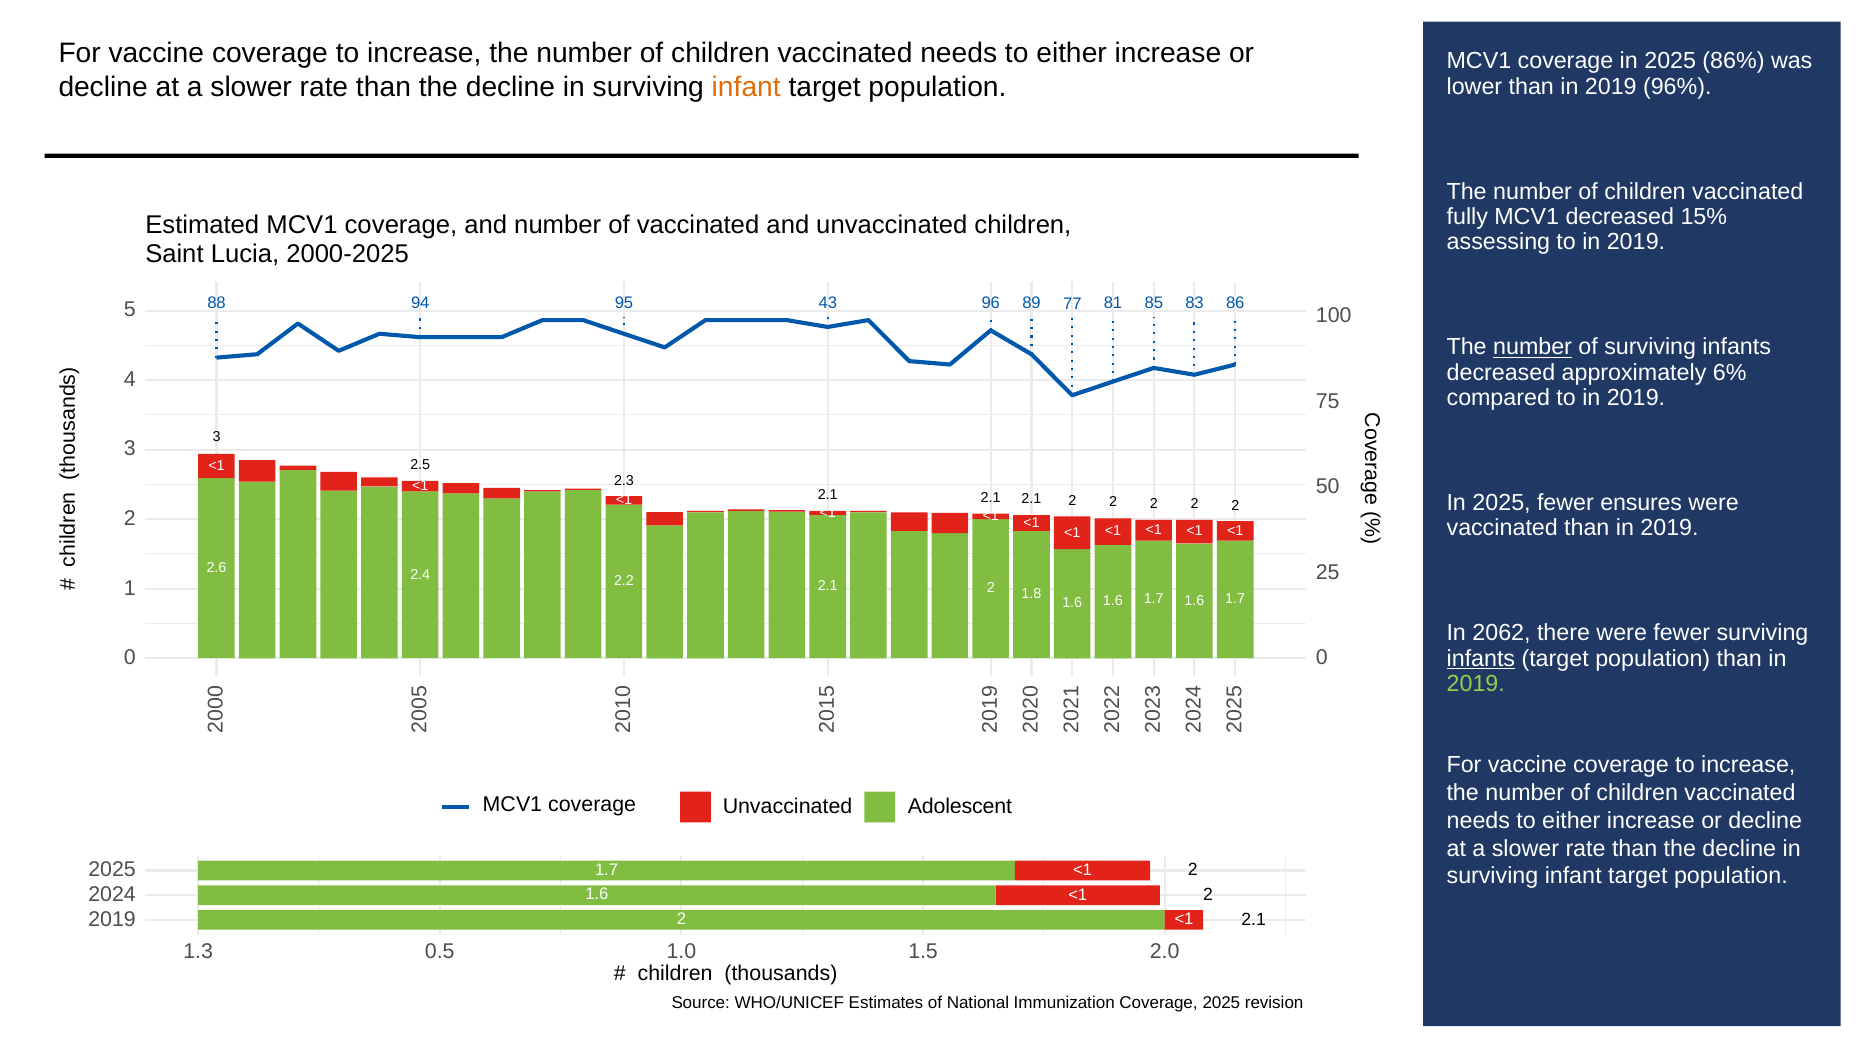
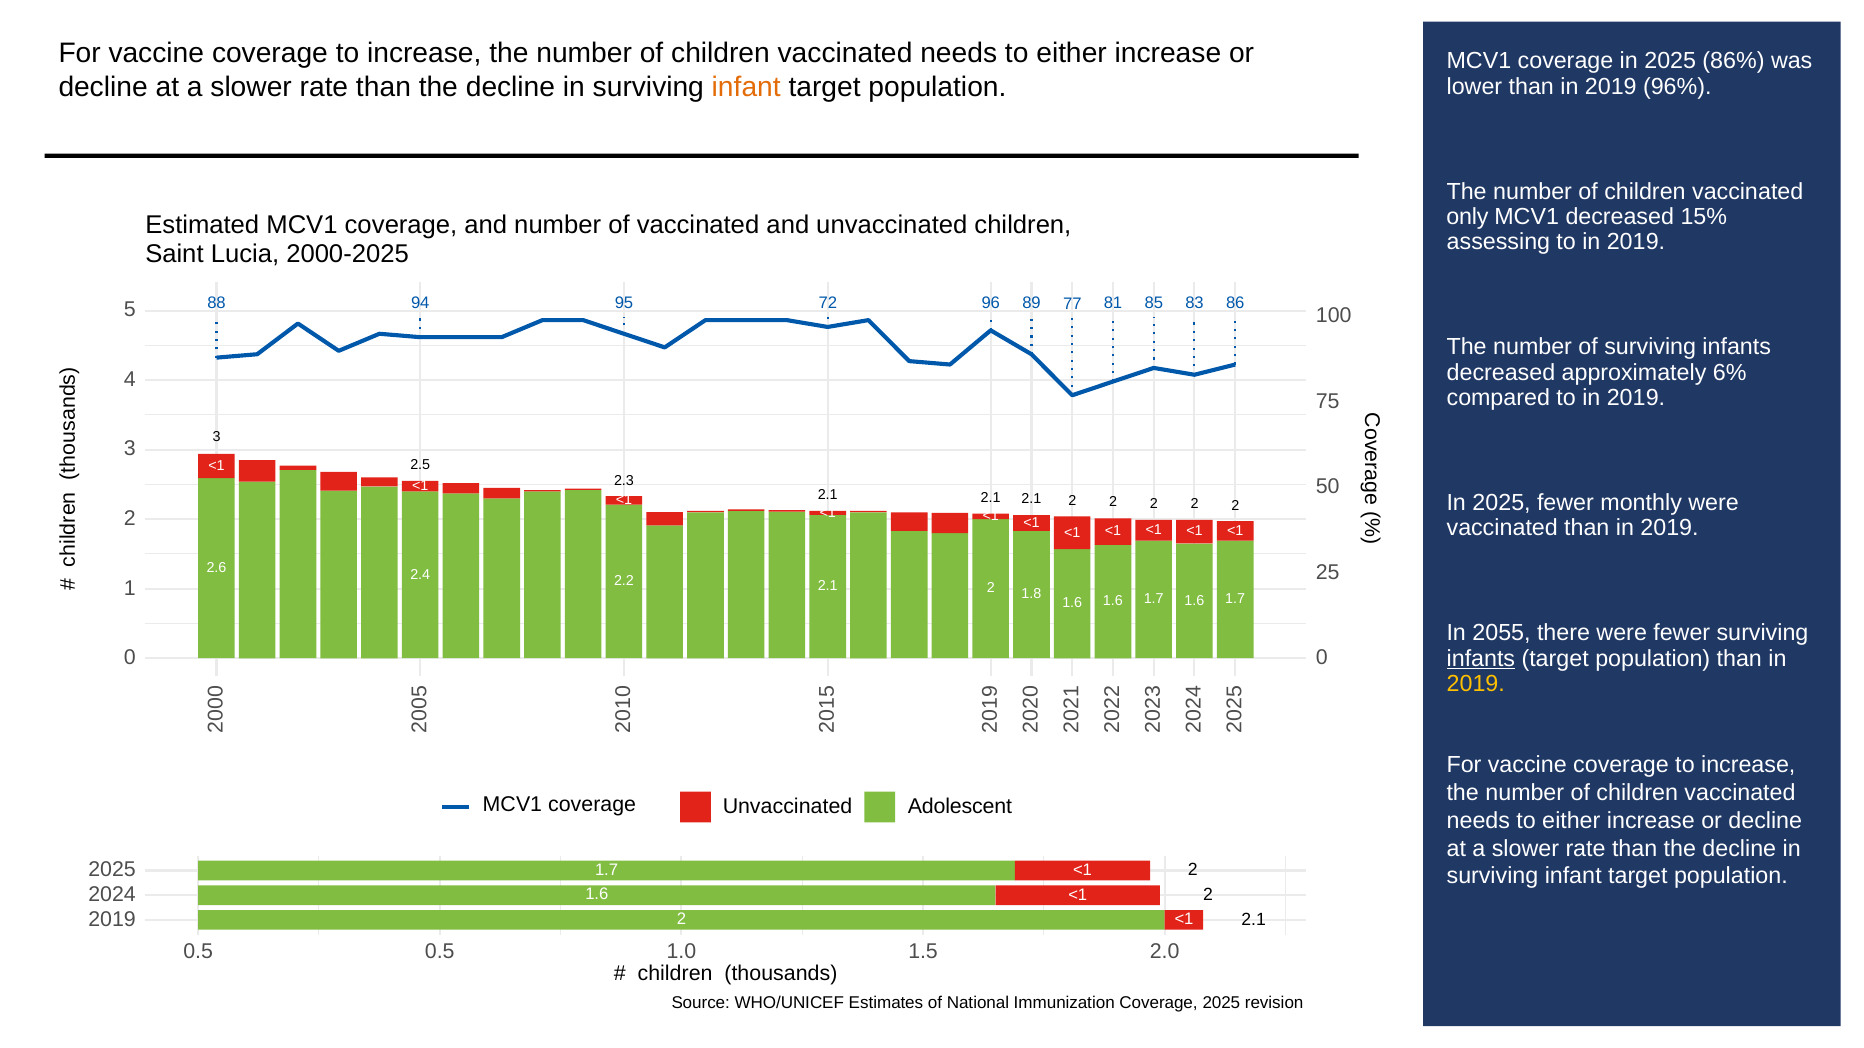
fully: fully -> only (1467, 217)
43: 43 -> 72 (828, 303)
number underline: present -> none (1533, 347)
ensures: ensures -> monthly (1641, 503)
2062: 2062 -> 2055 (1502, 634)
2019 colour: light green -> yellow (1476, 684)
1.3: 1.3 -> 0.5 (198, 951)
